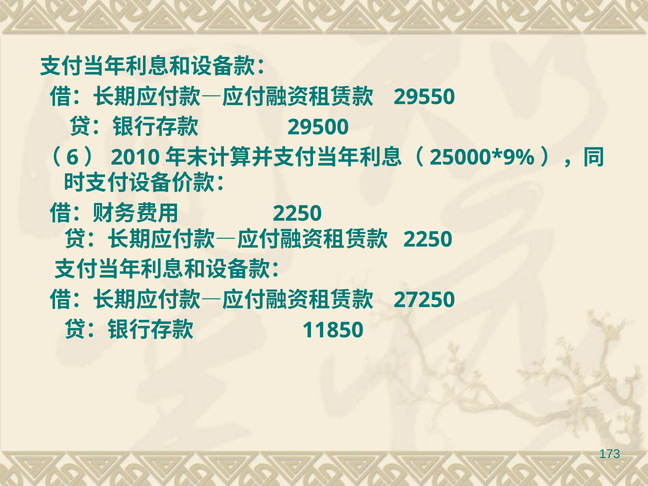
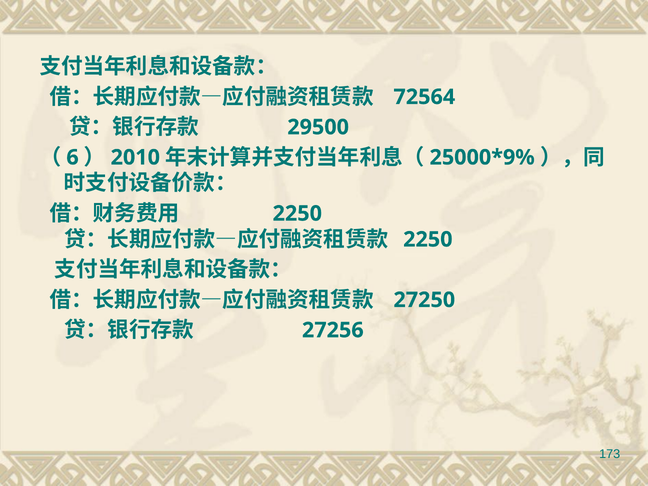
29550: 29550 -> 72564 (424, 97)
11850: 11850 -> 27256 (333, 330)
